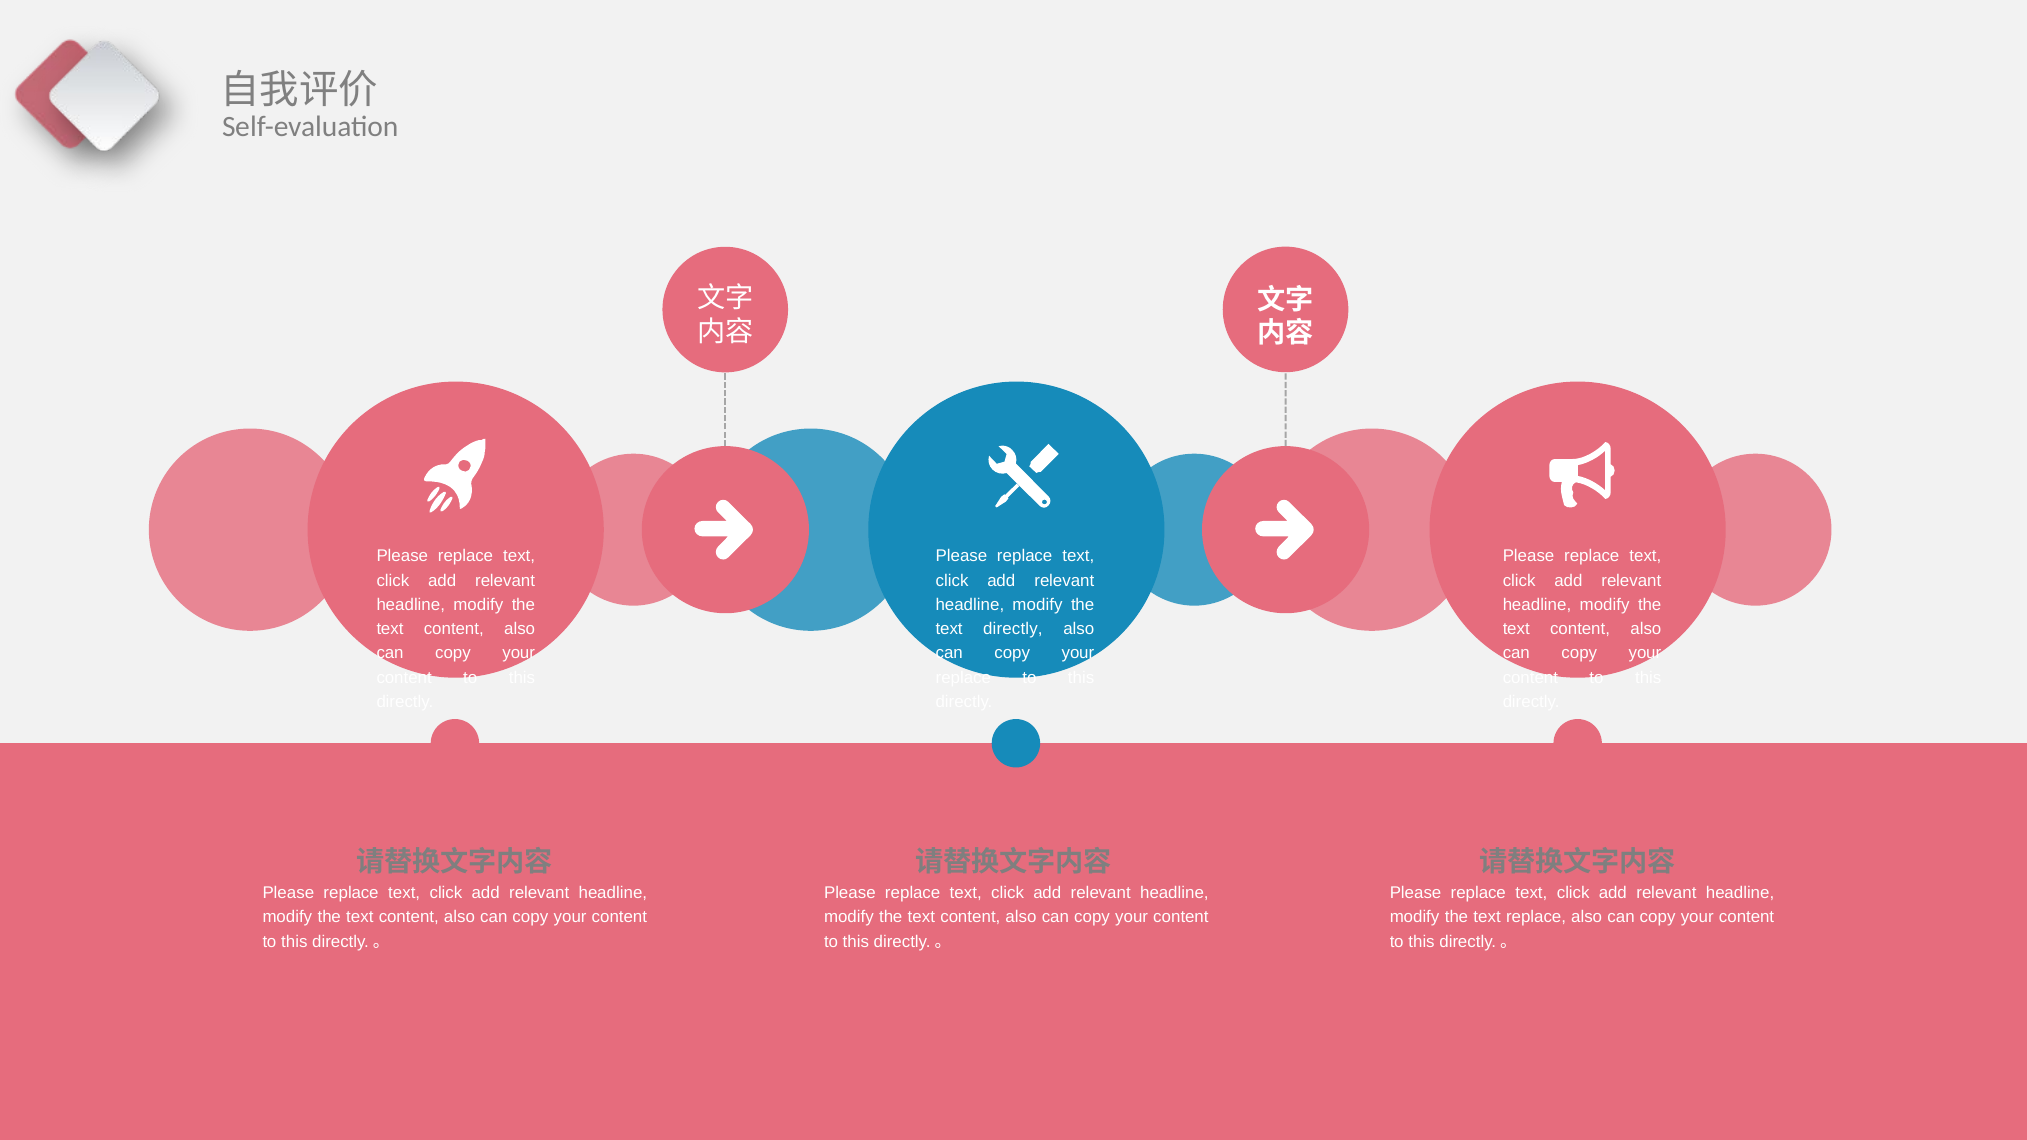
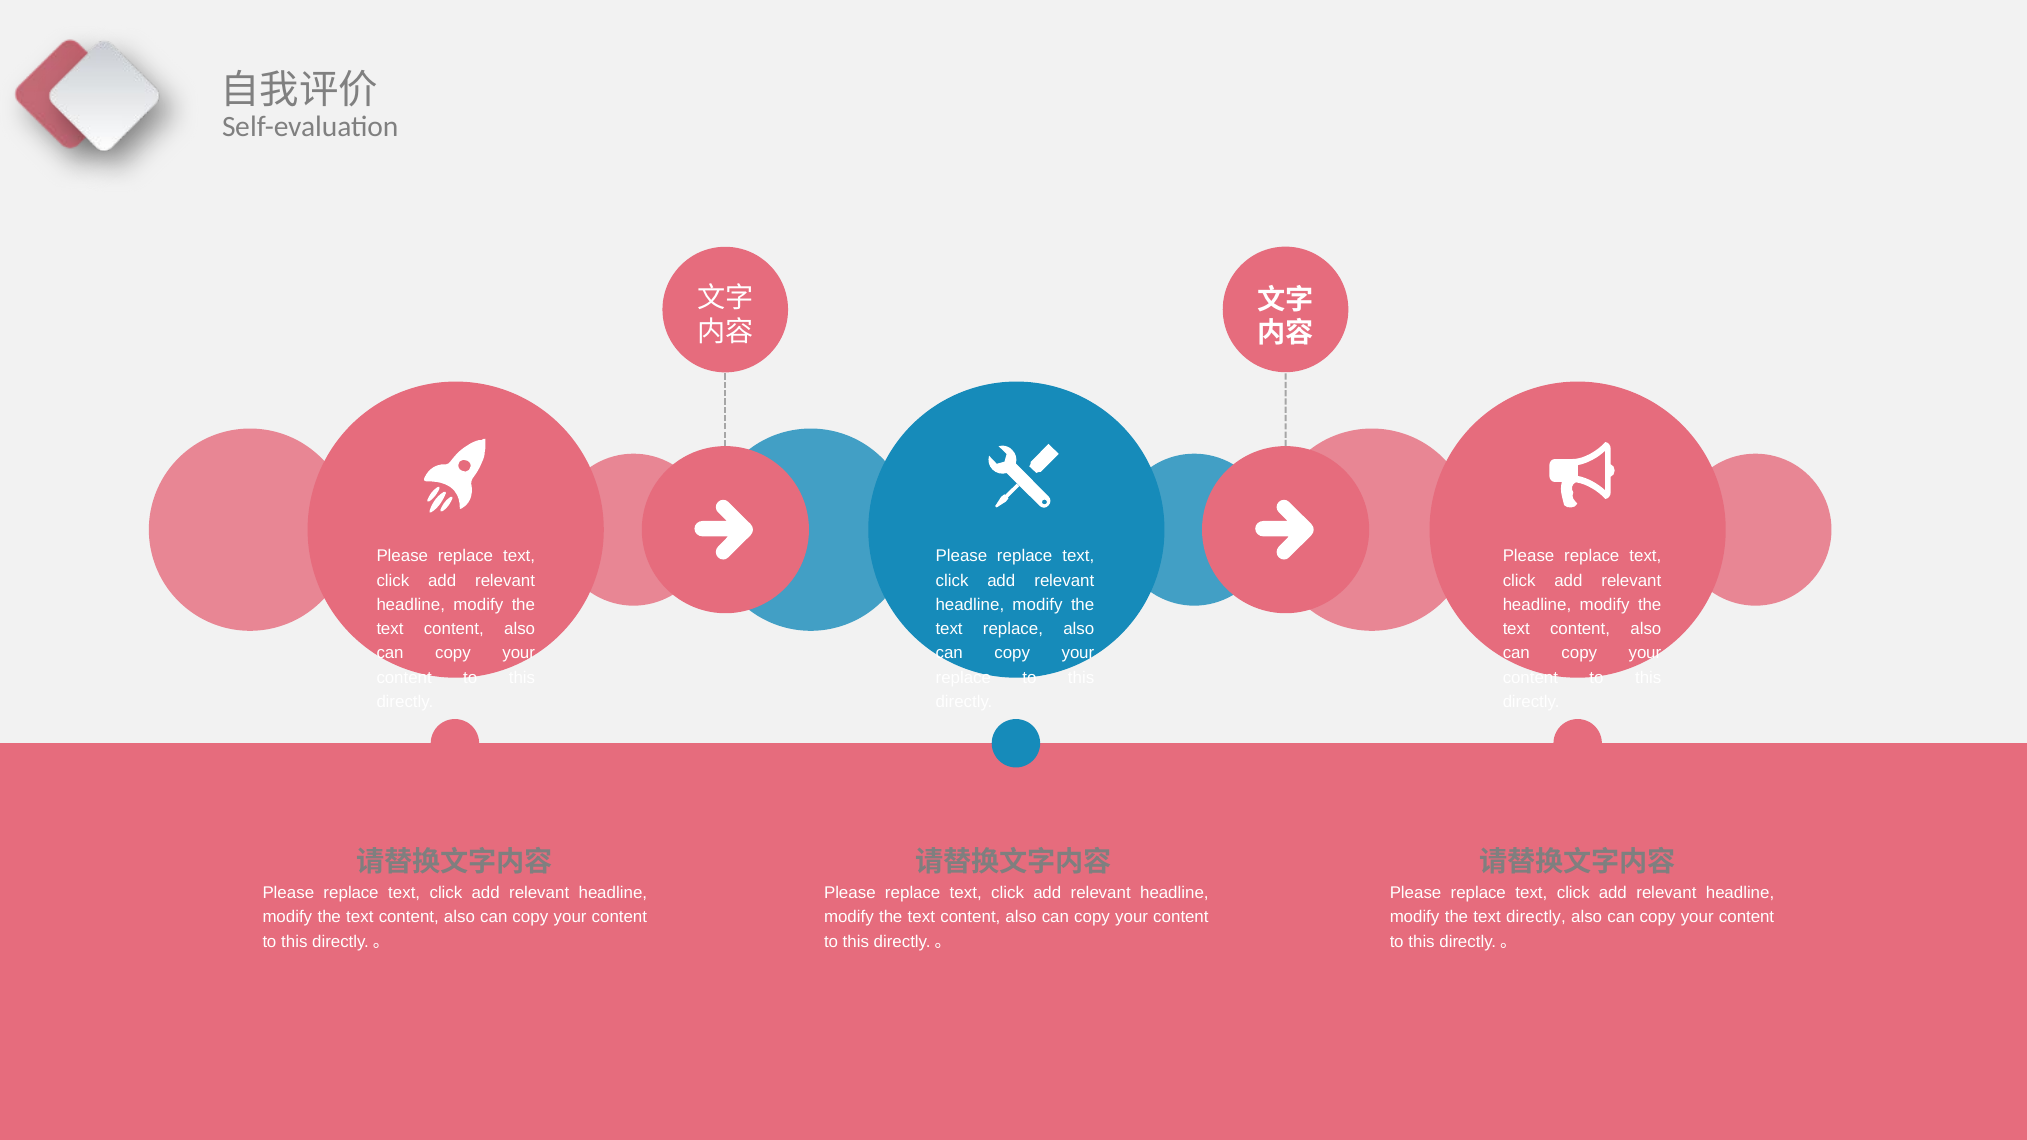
text directly: directly -> replace (1013, 629)
text replace: replace -> directly (1536, 917)
